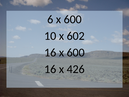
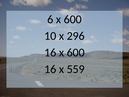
602: 602 -> 296 (76, 36)
426: 426 -> 559 (76, 69)
